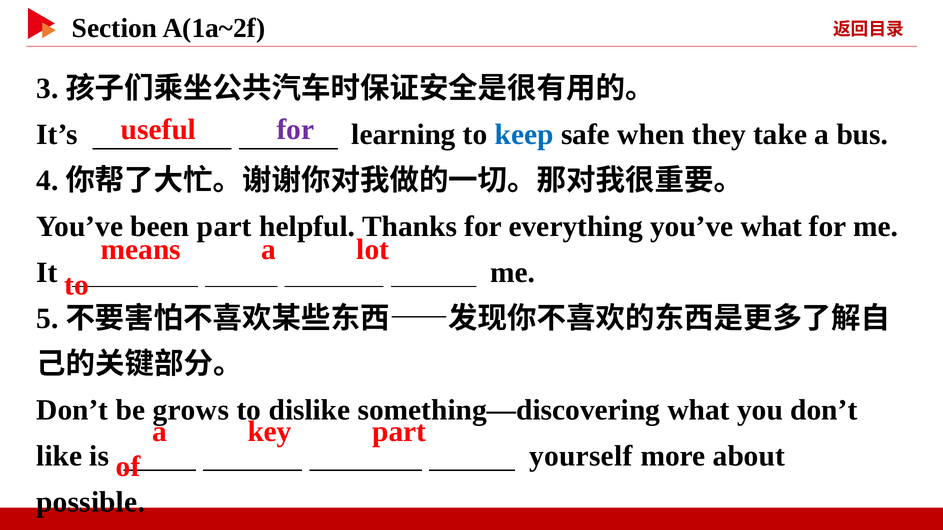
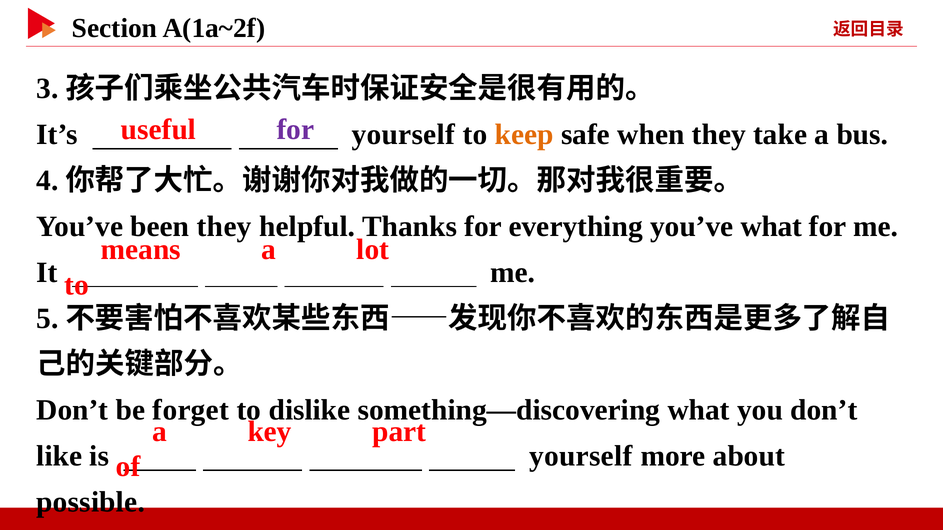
It’s learning: learning -> yourself (403, 135)
keep colour: blue -> orange (524, 135)
been part: part -> they (224, 227)
grows: grows -> forget (191, 411)
